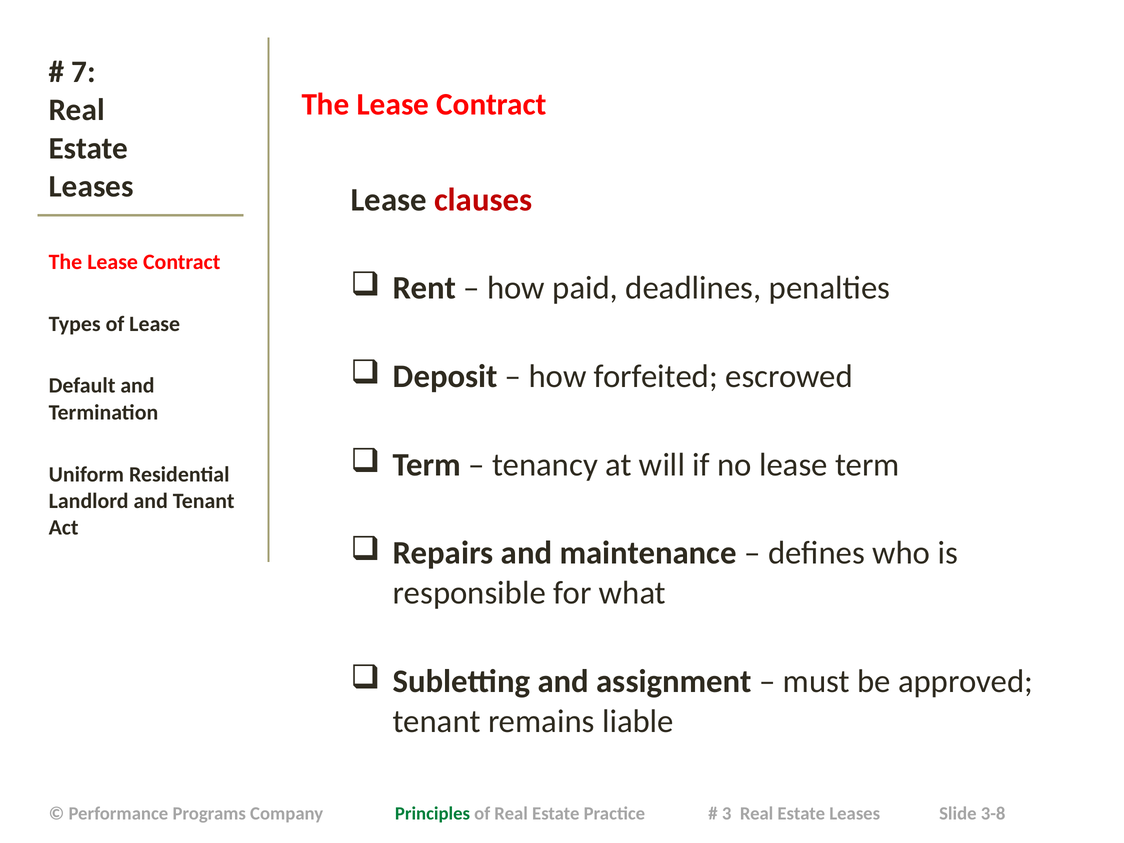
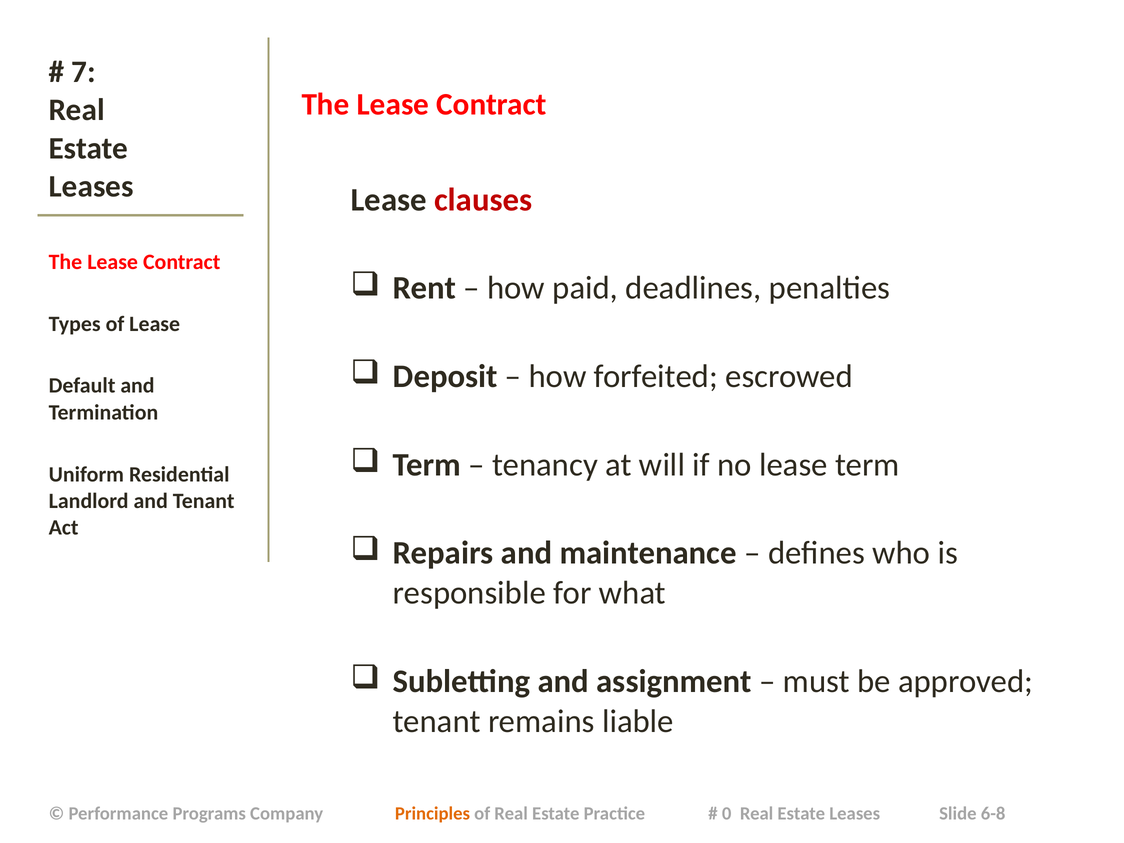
Principles colour: green -> orange (432, 813)
3: 3 -> 0 (727, 813)
3-8: 3-8 -> 6-8 (993, 813)
